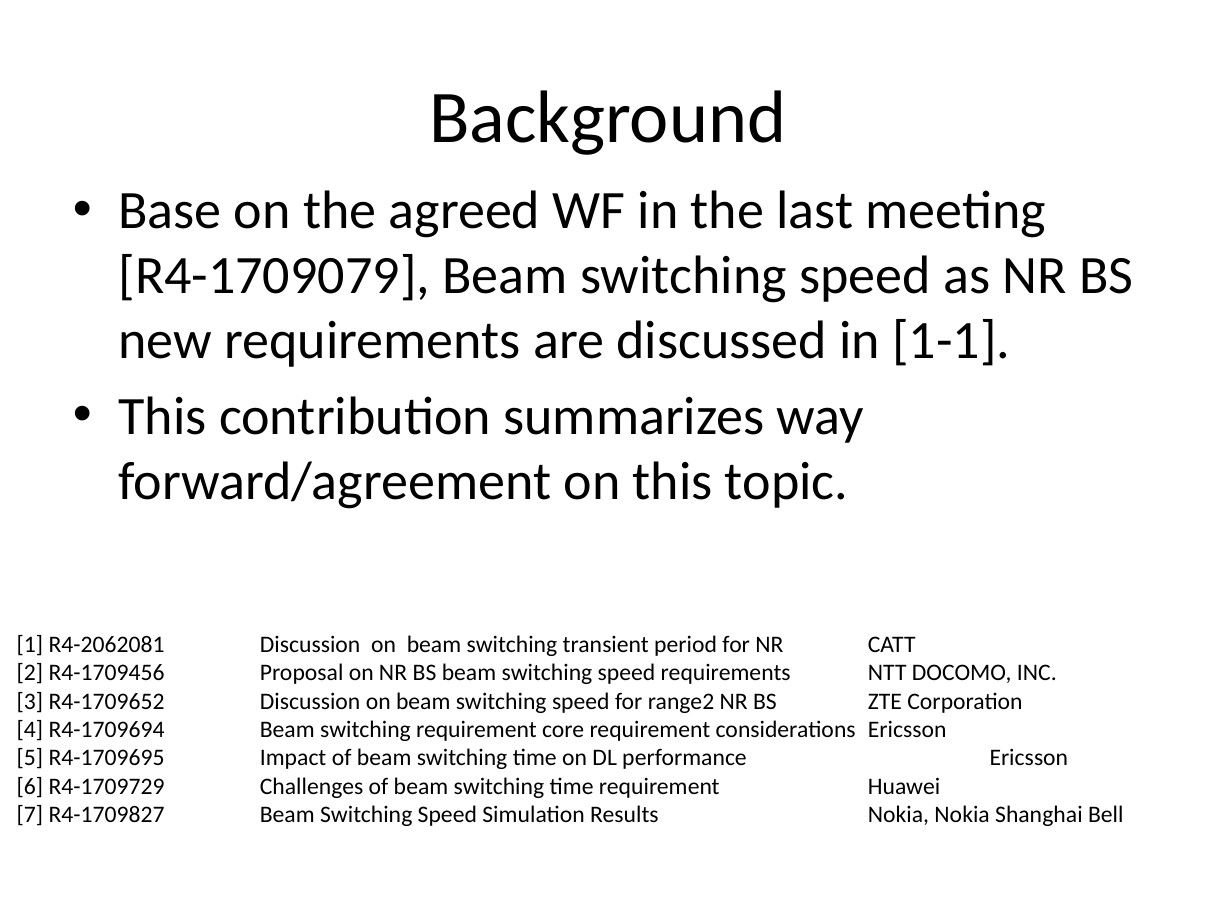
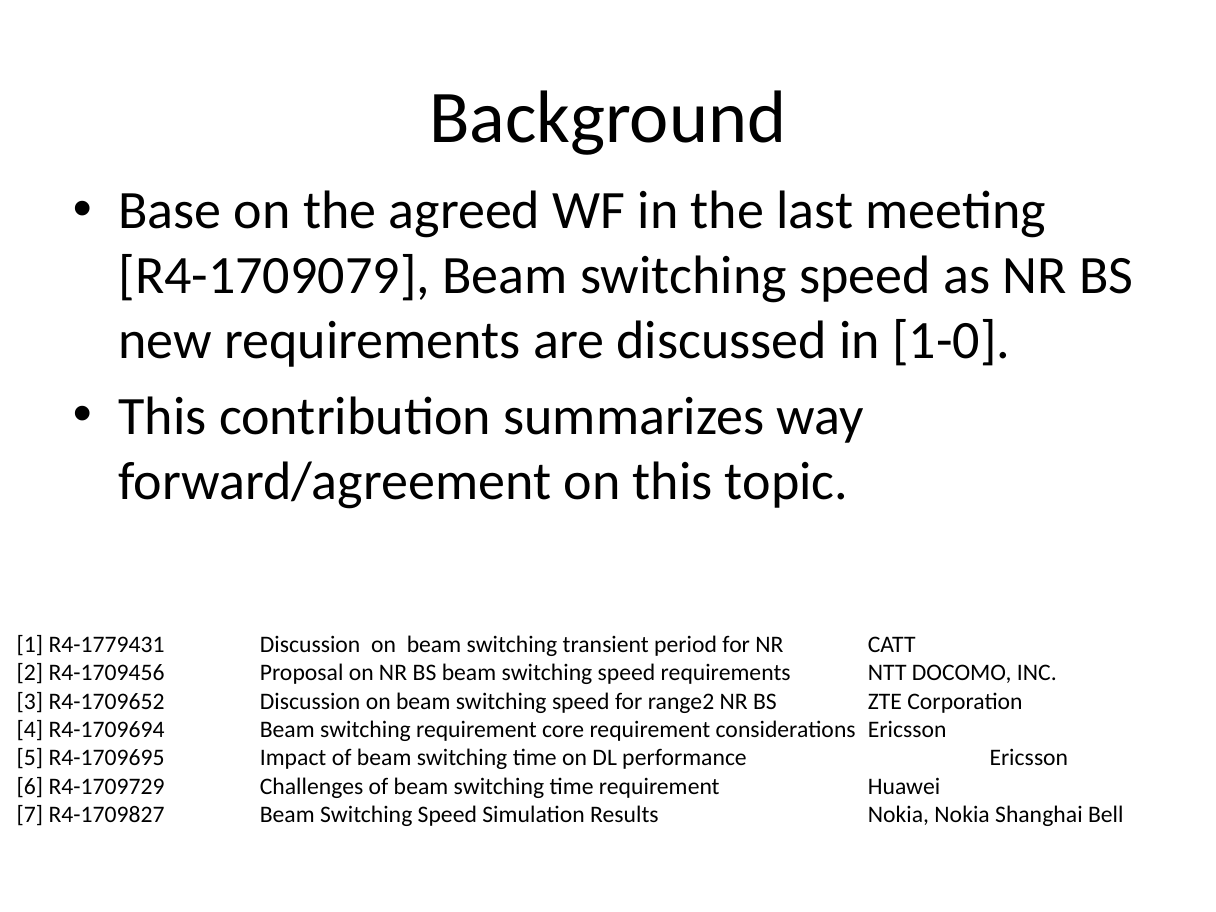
1-1: 1-1 -> 1-0 (951, 341)
R4-2062081: R4-2062081 -> R4-1779431 (107, 644)
